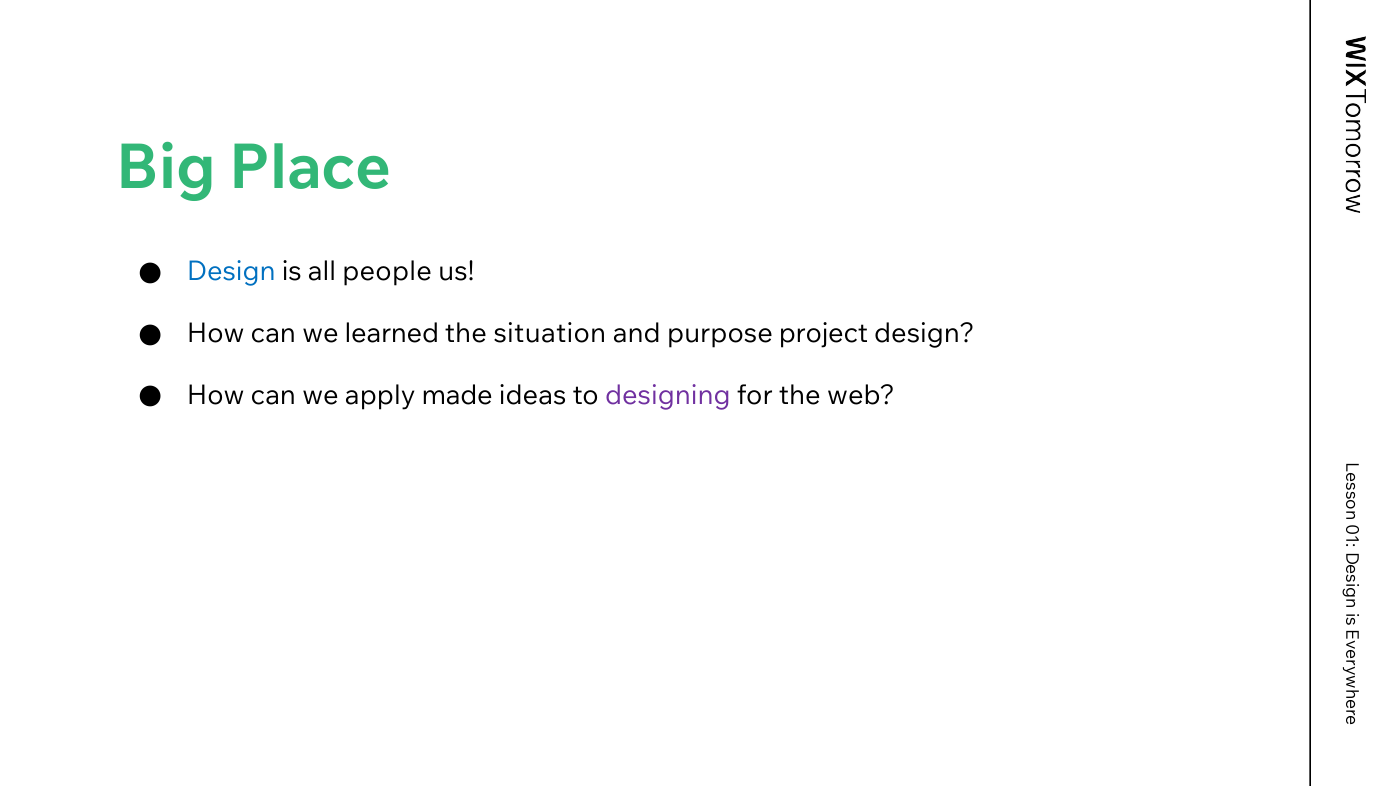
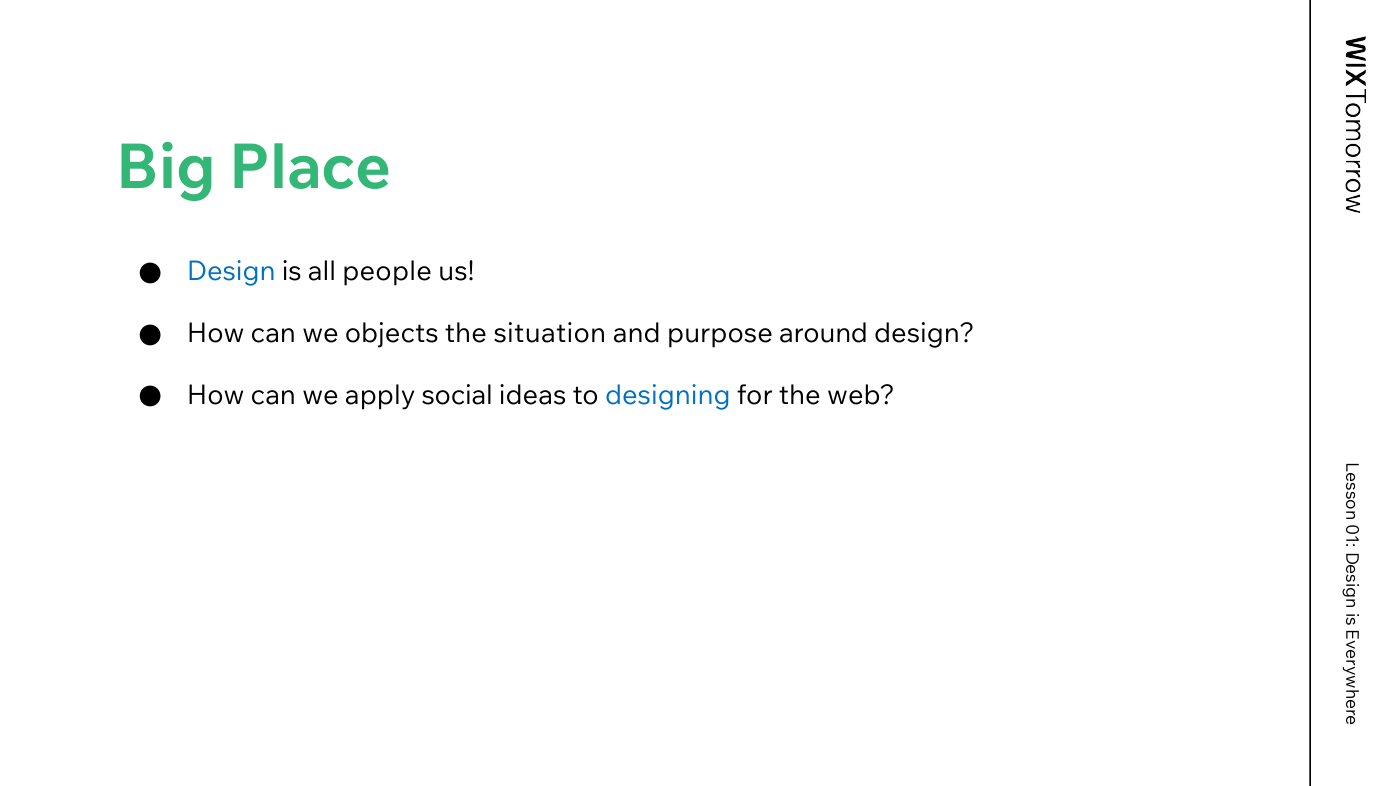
learned: learned -> objects (392, 334)
project: project -> around (824, 334)
made: made -> social (457, 396)
designing colour: purple -> blue (668, 396)
